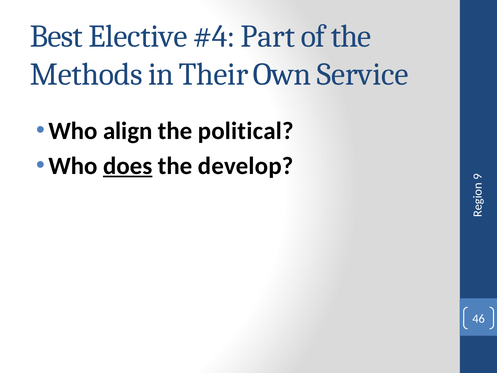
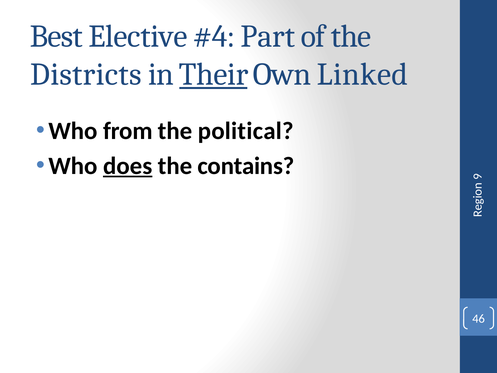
Methods: Methods -> Districts (86, 74)
Their underline: none -> present (214, 74)
Service: Service -> Linked (362, 74)
align: align -> from (128, 131)
develop: develop -> contains (246, 166)
